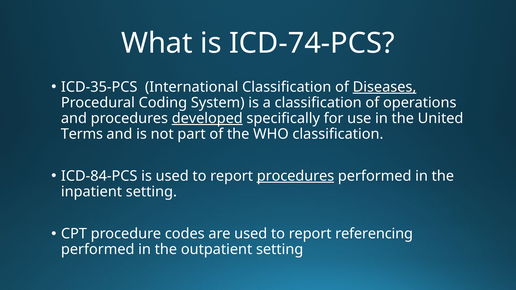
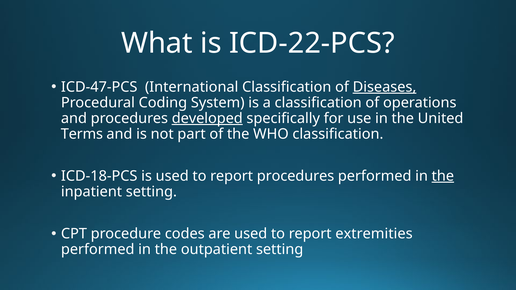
ICD-74-PCS: ICD-74-PCS -> ICD-22-PCS (312, 43)
ICD-35-PCS: ICD-35-PCS -> ICD-47-PCS (99, 87)
ICD-84-PCS: ICD-84-PCS -> ICD-18-PCS (99, 176)
procedures underline: present -> none (296, 176)
the underline: none -> present (443, 176)
referencing: referencing -> extremities (374, 234)
